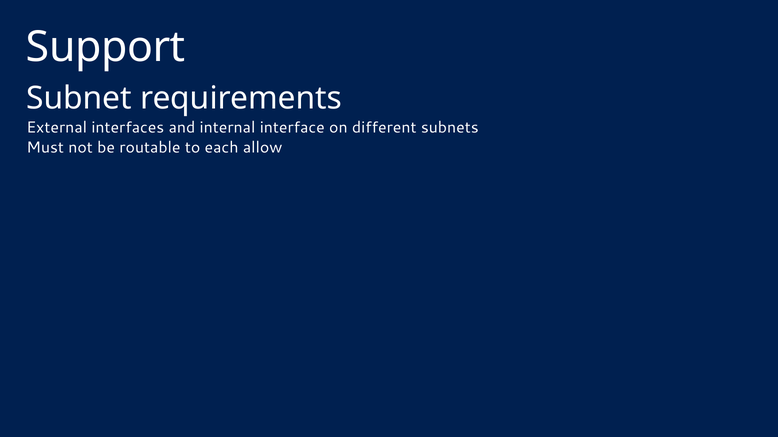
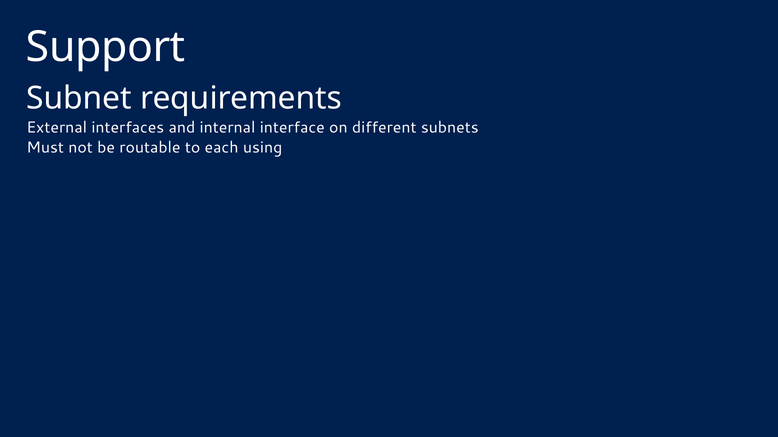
allow: allow -> using (263, 148)
